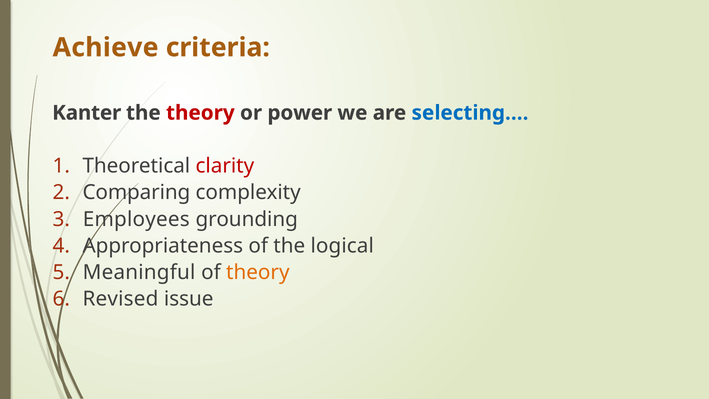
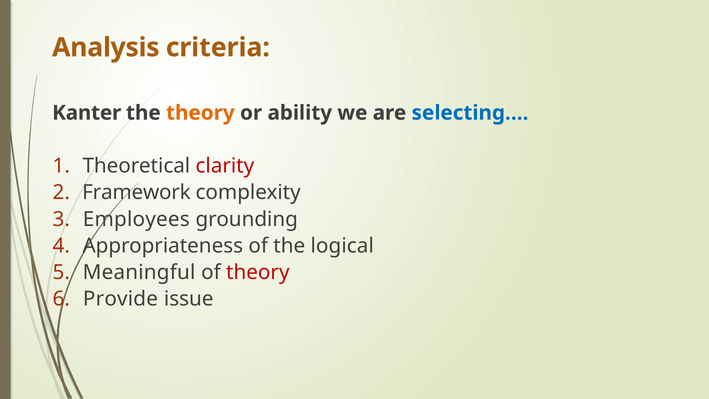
Achieve: Achieve -> Analysis (106, 47)
theory colour: red -> orange (200, 113)
power: power -> ability (300, 113)
Comparing: Comparing -> Framework (136, 193)
theory colour: orange -> red (258, 272)
Revised: Revised -> Provide (120, 299)
